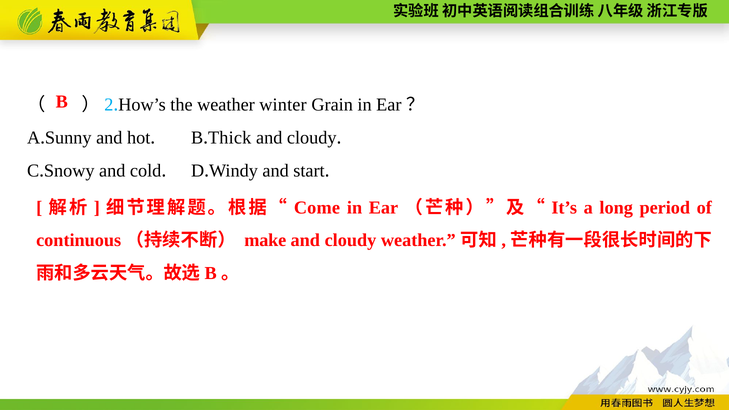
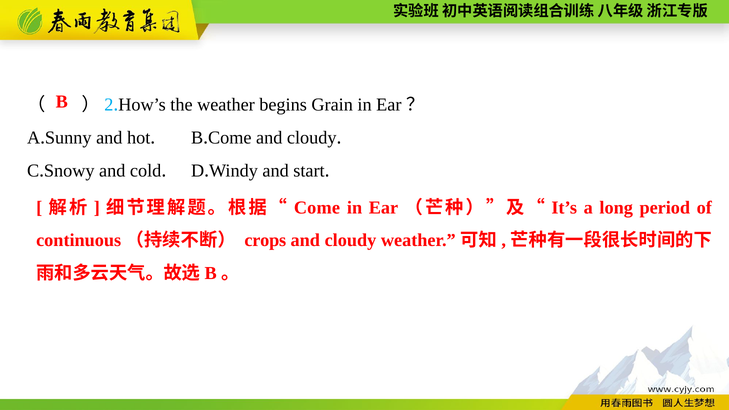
winter: winter -> begins (283, 105)
Thick: Thick -> Come (230, 138)
make: make -> crops (265, 241)
